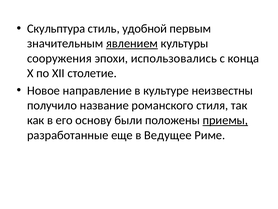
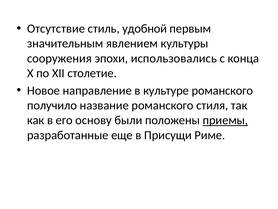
Скульптура: Скульптура -> Отсутствие (56, 29)
явлением underline: present -> none (132, 43)
культуре неизвестны: неизвестны -> романского (222, 90)
Ведущее: Ведущее -> Присущи (168, 135)
